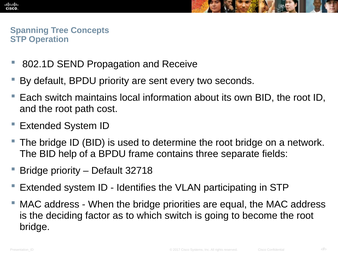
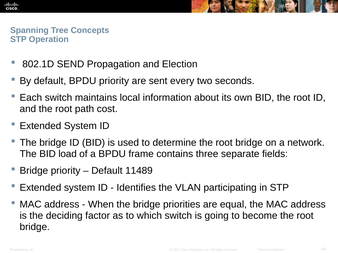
Receive: Receive -> Election (180, 64)
help: help -> load (68, 154)
32718: 32718 -> 11489 (139, 171)
